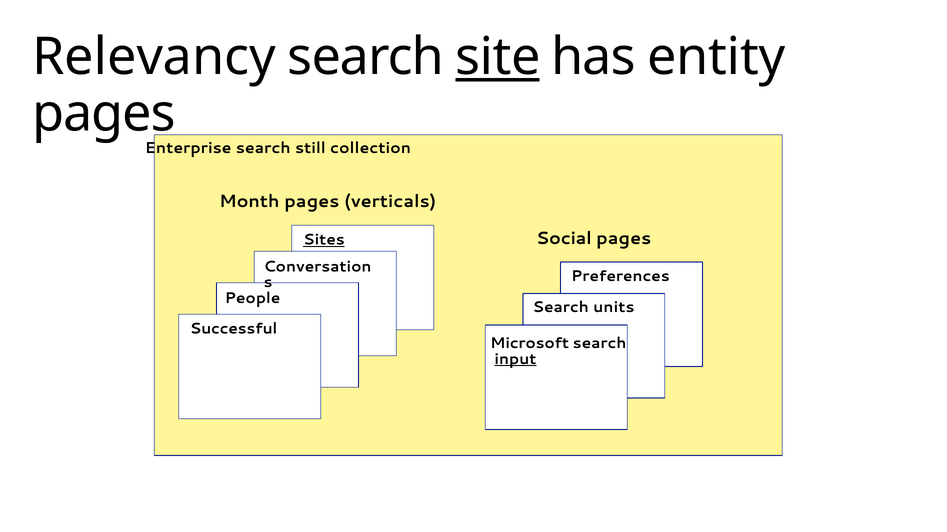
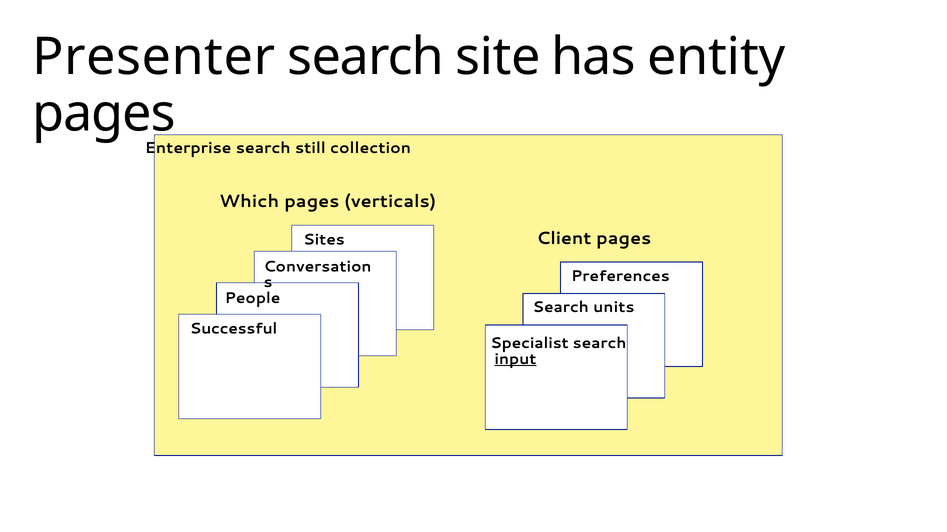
Relevancy: Relevancy -> Presenter (154, 57)
site underline: present -> none (498, 57)
Month: Month -> Which (249, 202)
Social: Social -> Client (564, 239)
Sites underline: present -> none (324, 240)
Microsoft: Microsoft -> Specialist (530, 344)
